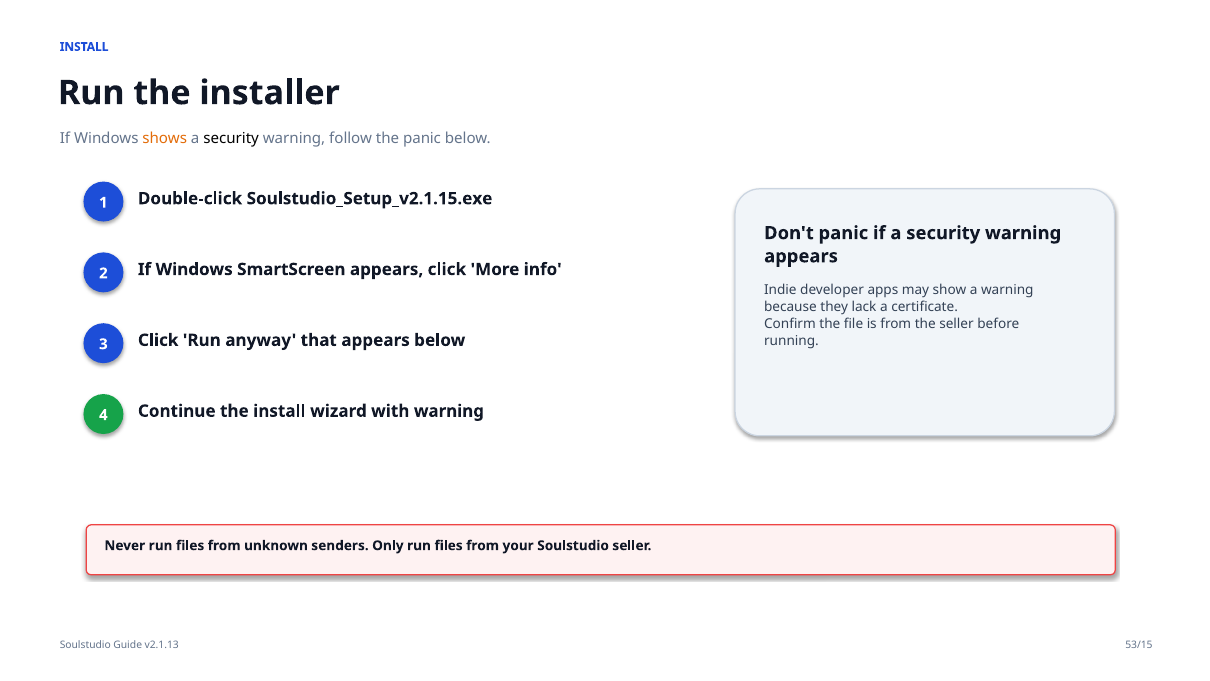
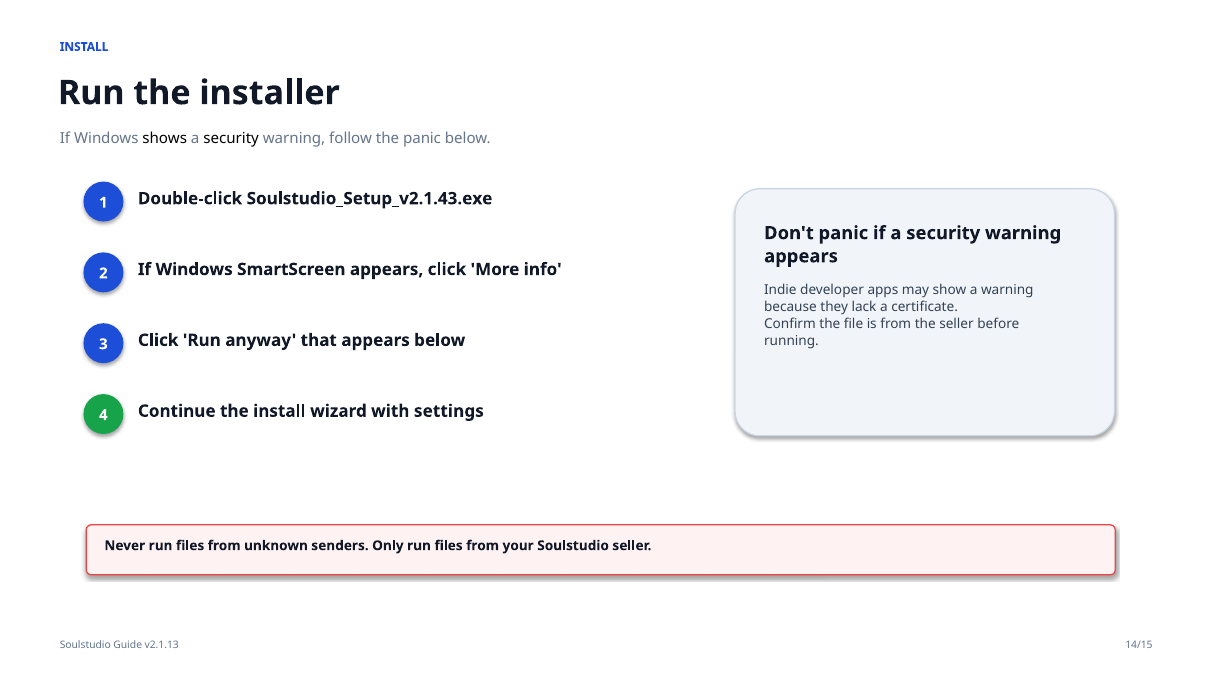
shows colour: orange -> black (165, 138)
Soulstudio_Setup_v2.1.15.exe: Soulstudio_Setup_v2.1.15.exe -> Soulstudio_Setup_v2.1.43.exe (370, 198)
with warning: warning -> settings (449, 411)
53/15: 53/15 -> 14/15 (1139, 645)
